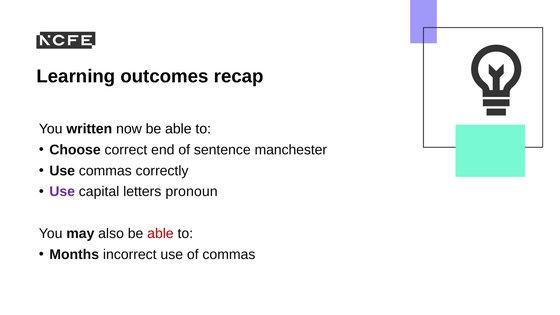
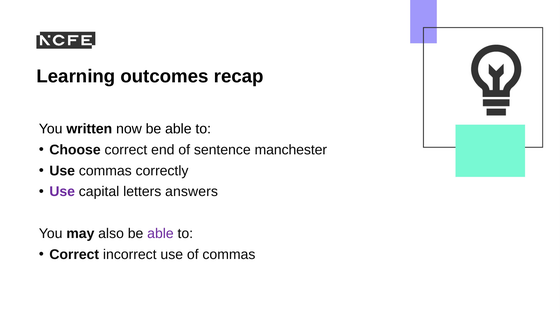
pronoun: pronoun -> answers (192, 192)
able colour: red -> purple (160, 234)
Months: Months -> Correct (74, 255)
